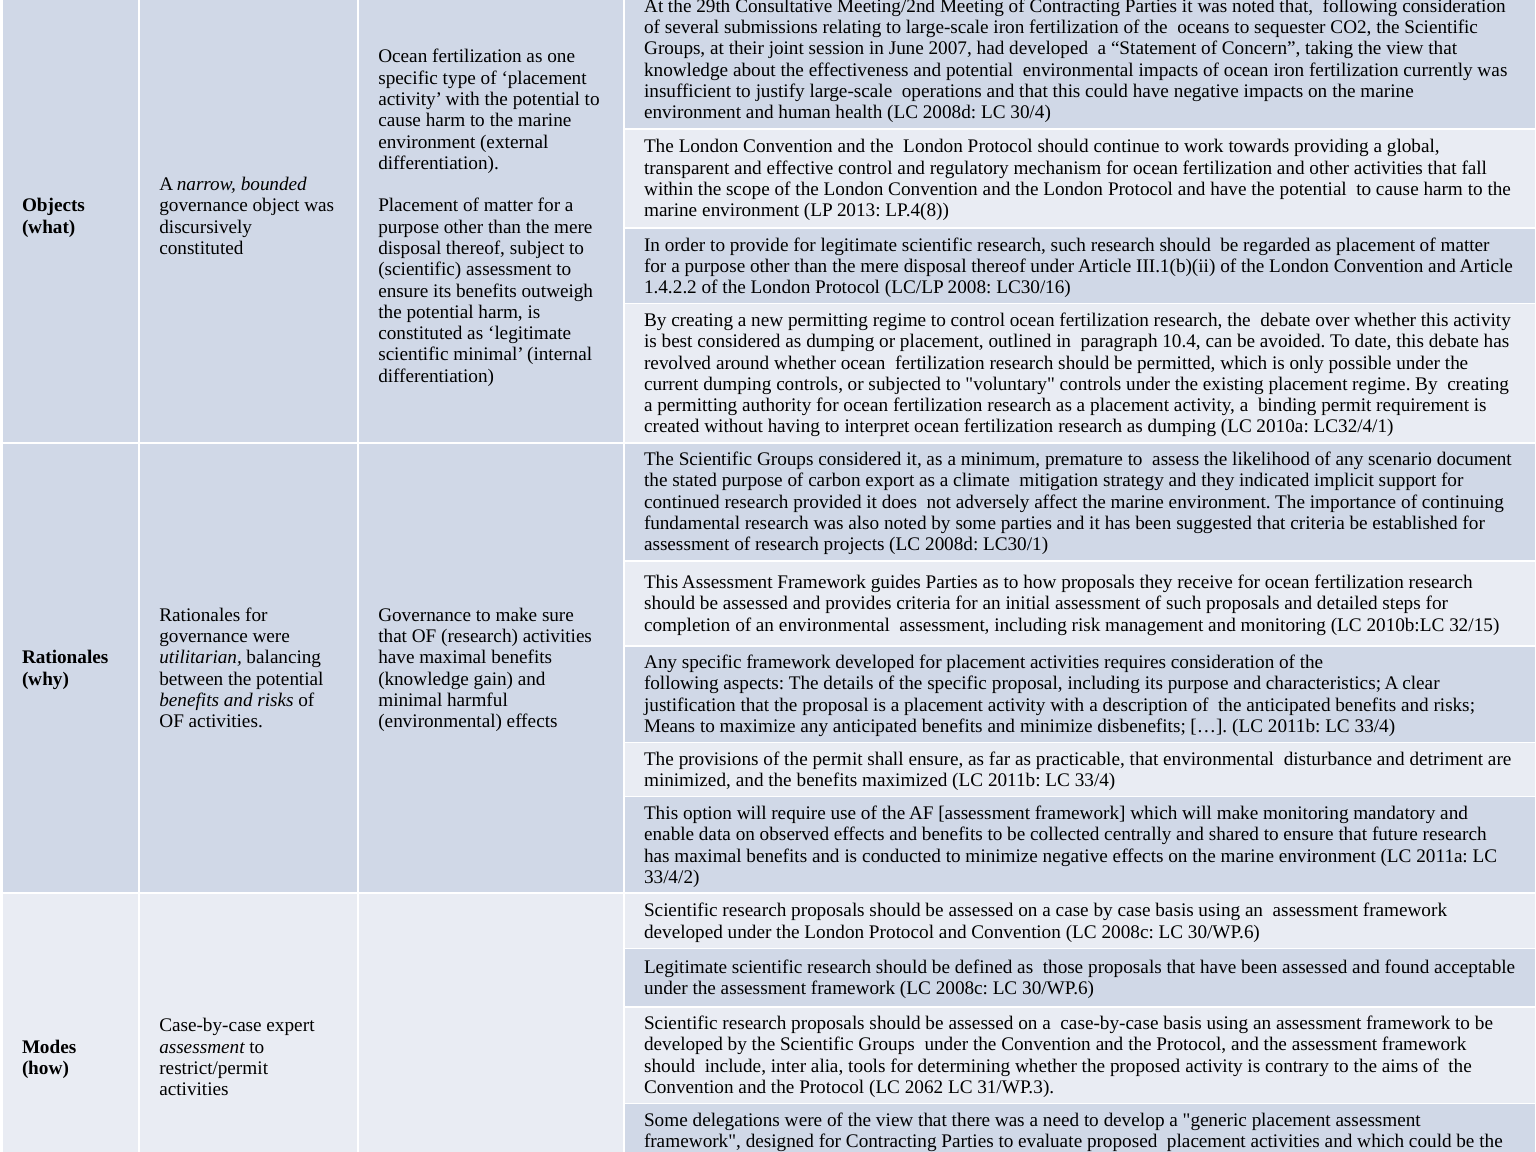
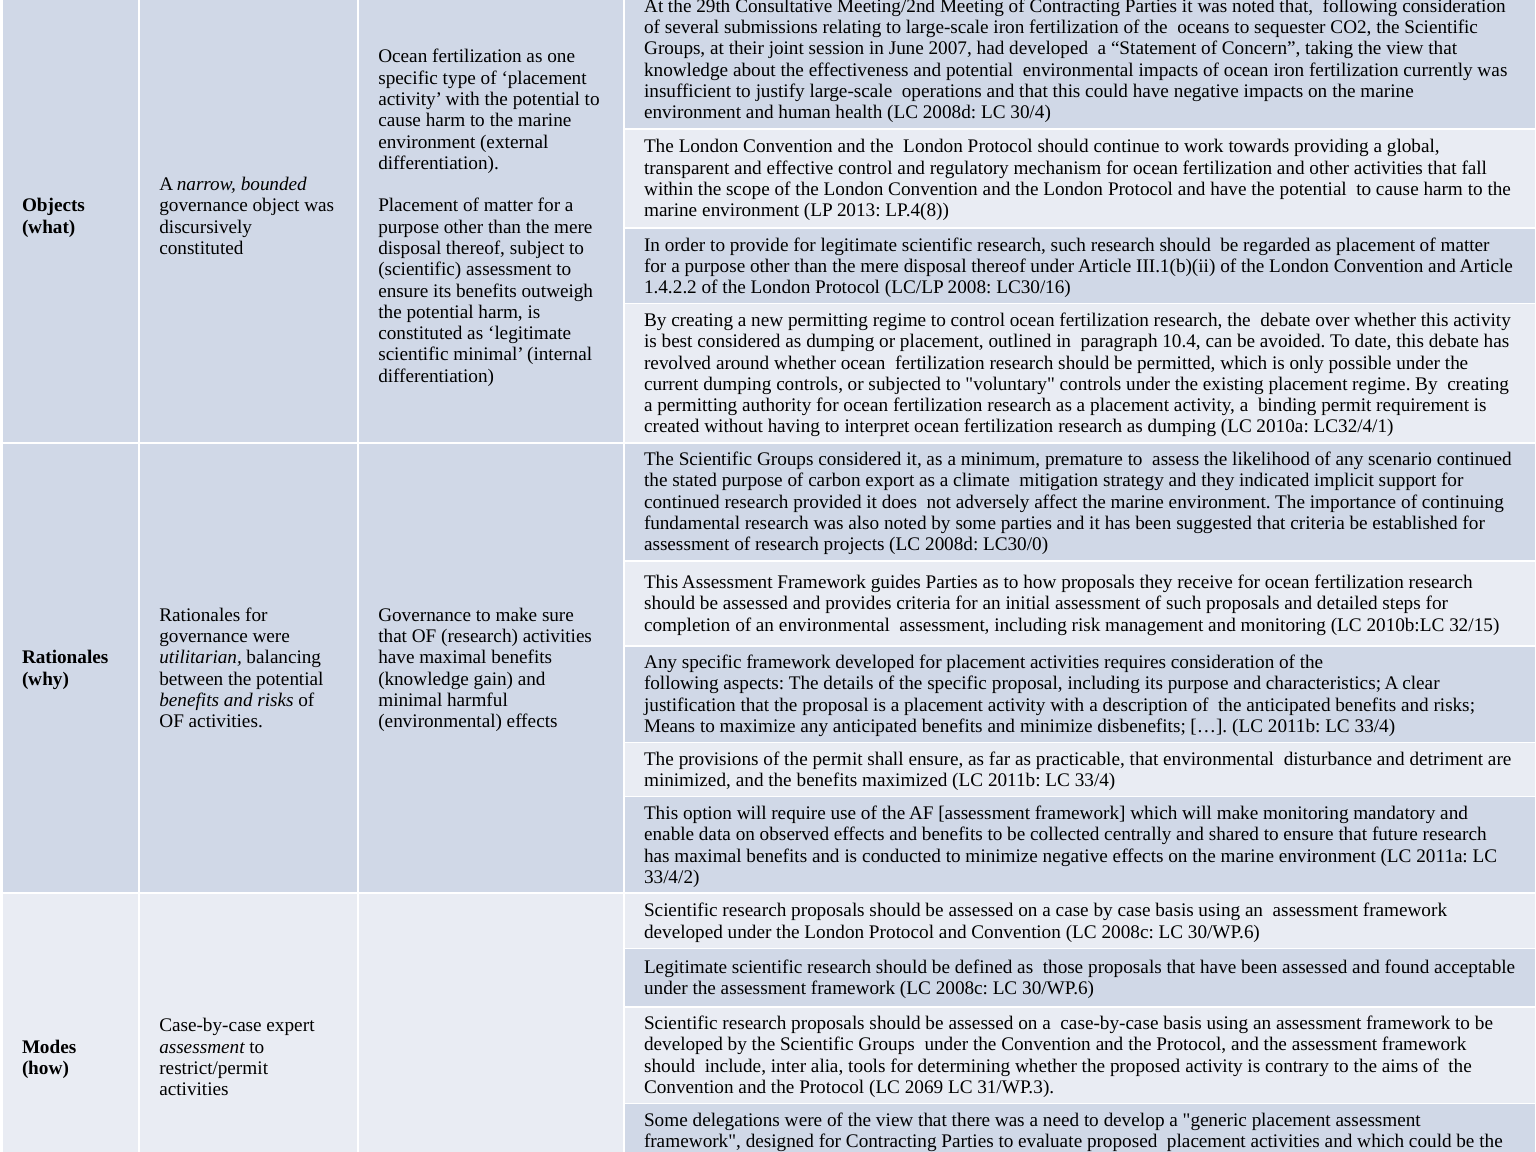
scenario document: document -> continued (1474, 459)
LC30/1: LC30/1 -> LC30/0 (1016, 544)
2062: 2062 -> 2069 (924, 1087)
